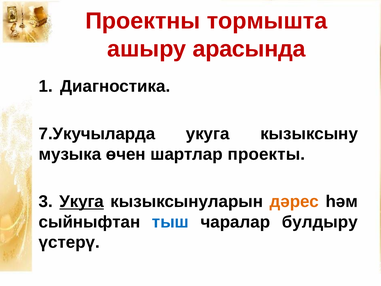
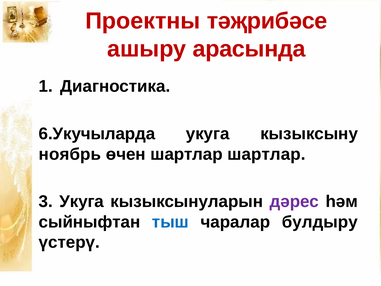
тормышта: тормышта -> тәҗрибәсе (267, 21)
7.Укучыларда: 7.Укучыларда -> 6.Укучыларда (97, 134)
музыка: музыка -> ноябрь (70, 154)
шартлар проекты: проекты -> шартлар (266, 154)
Укуга underline: present -> none (82, 201)
дәрес colour: orange -> purple (294, 201)
